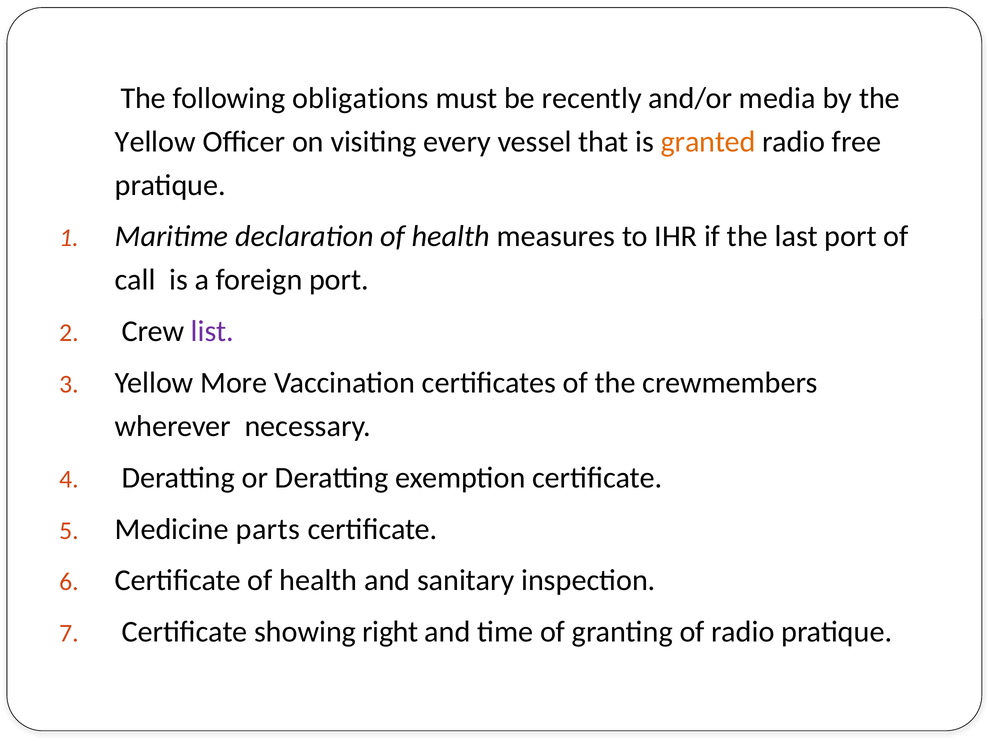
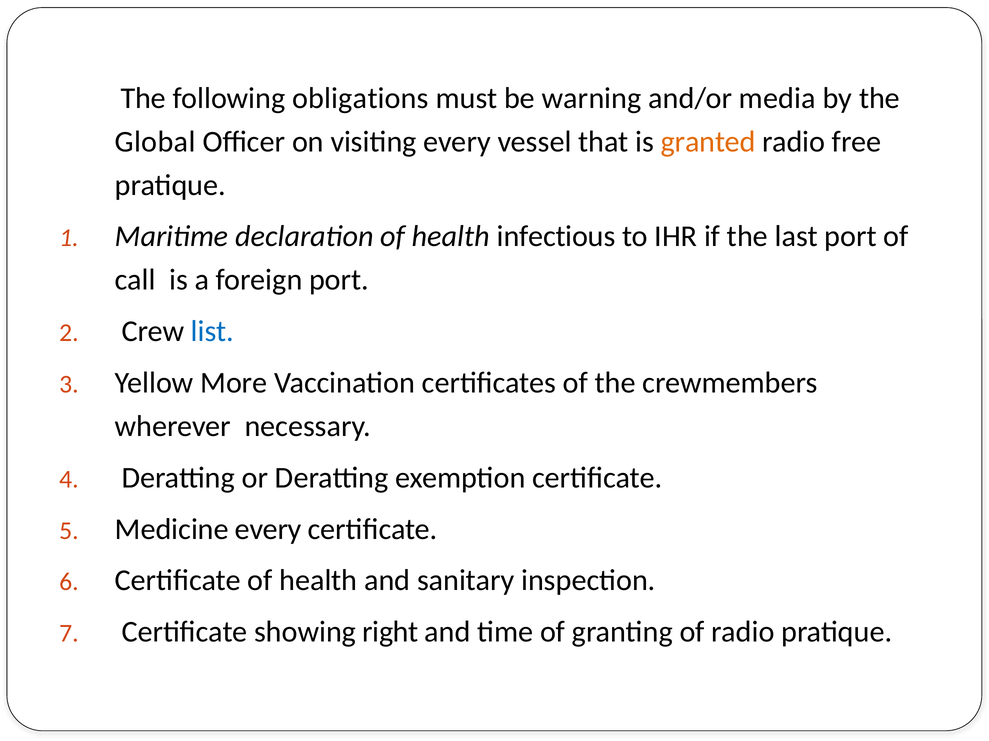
recently: recently -> warning (592, 98)
Yellow: Yellow -> Global (155, 142)
measures: measures -> infectious (556, 237)
list colour: purple -> blue (212, 332)
Medicine parts: parts -> every (268, 530)
